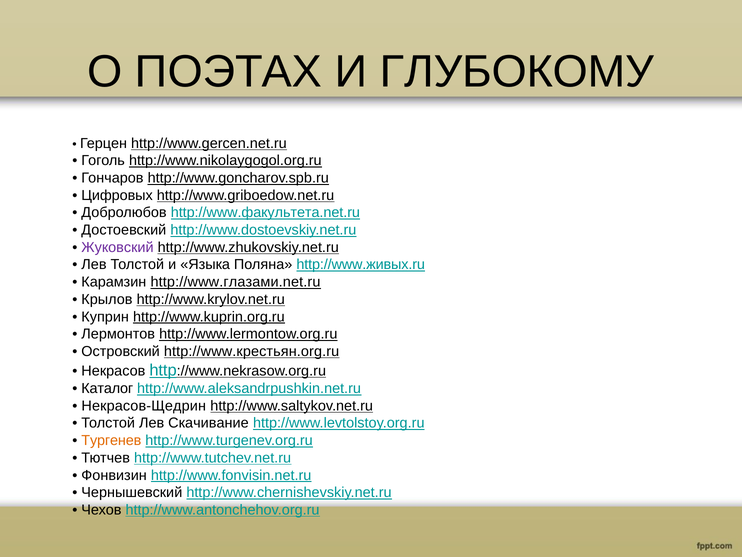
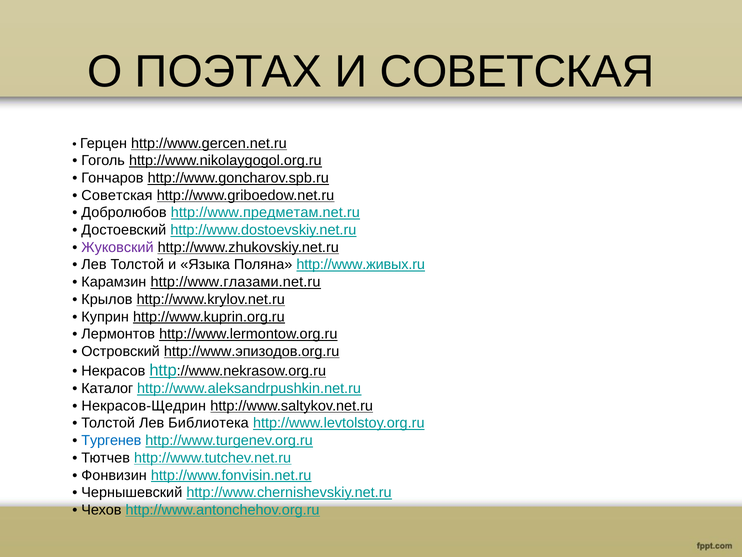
И ГЛУБОКОМУ: ГЛУБОКОМУ -> СОВЕТСКАЯ (517, 72)
Цифровых: Цифровых -> Советская (117, 195)
http://www.факультета.net.ru: http://www.факультета.net.ru -> http://www.предметам.net.ru (265, 213)
http://www.крестьян.org.ru: http://www.крестьян.org.ru -> http://www.эпизодов.org.ru (252, 351)
Скачивание: Скачивание -> Библиотека (208, 423)
Тургенев colour: orange -> blue (111, 440)
